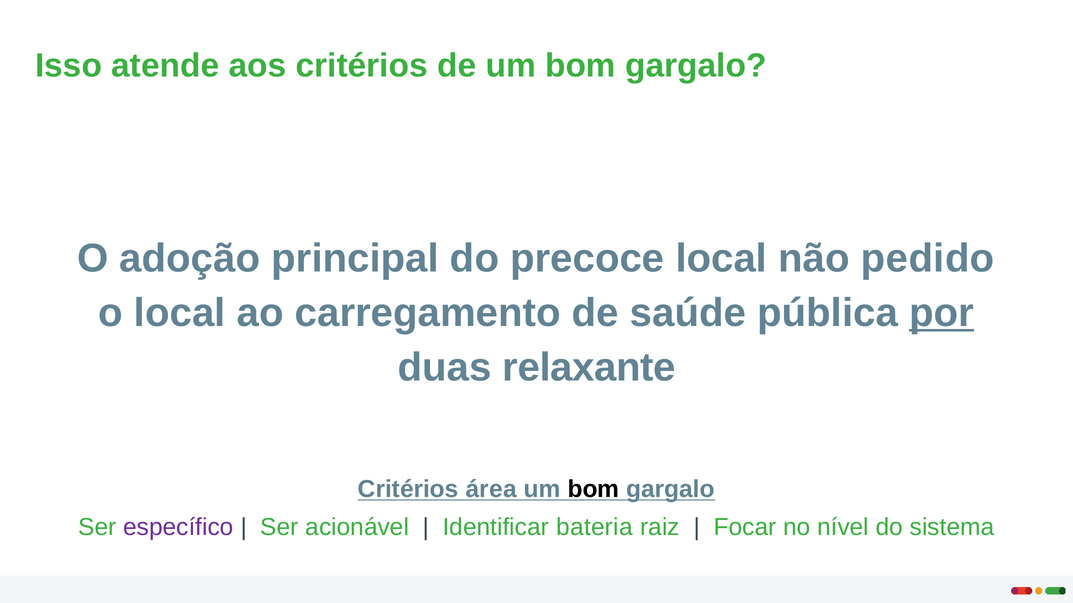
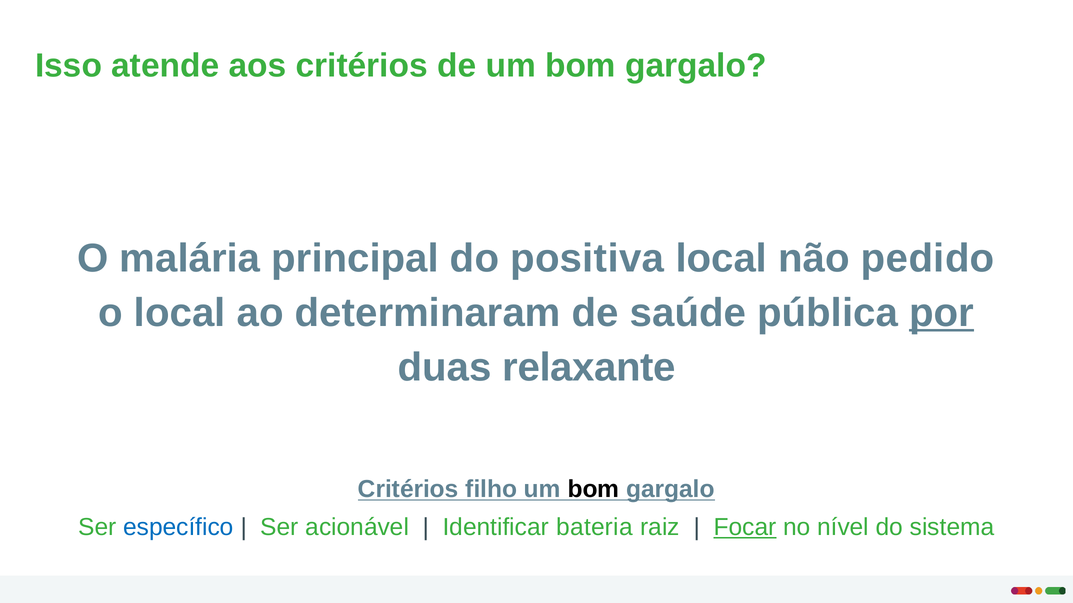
adoção: adoção -> malária (190, 259)
precoce: precoce -> positiva (587, 259)
carregamento: carregamento -> determinaram (428, 313)
área: área -> filho (491, 490)
específico colour: purple -> blue (178, 527)
Focar underline: none -> present (745, 527)
